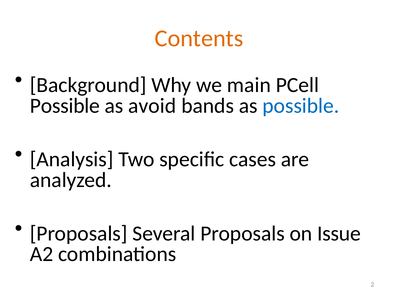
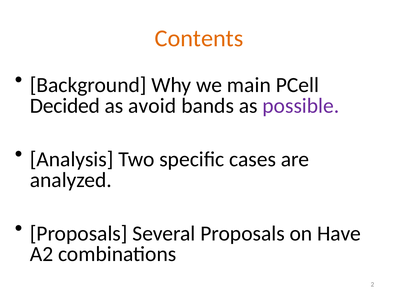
Possible: Possible -> Decided (65, 106)
possible colour: blue -> purple (301, 106)
Issue: Issue -> Have (339, 234)
